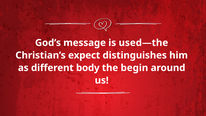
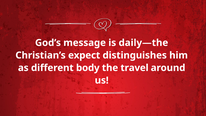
used—the: used—the -> daily—the (143, 43)
begin: begin -> travel (134, 68)
